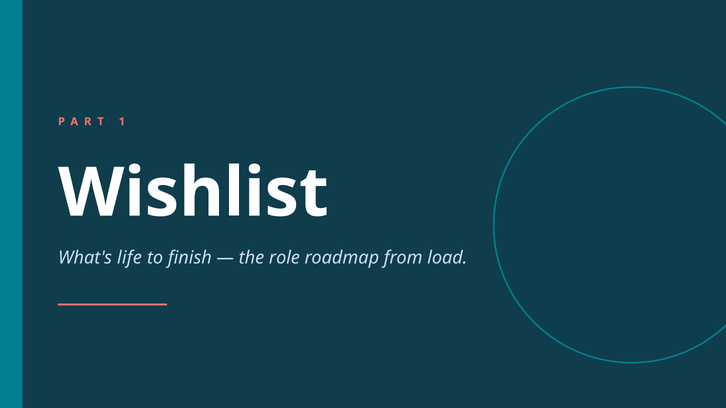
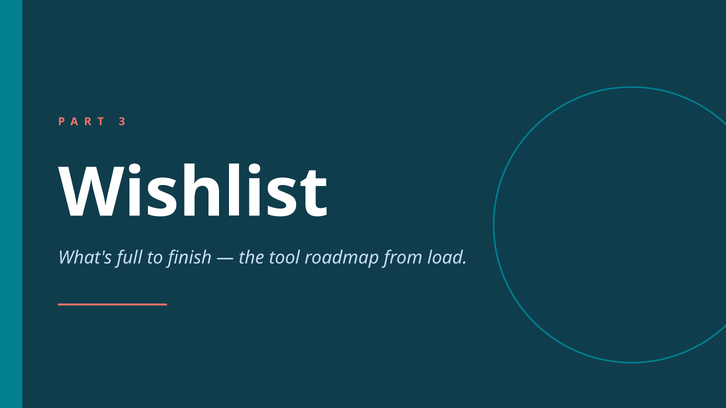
1: 1 -> 3 (122, 122)
life: life -> full (130, 258)
role: role -> tool (284, 258)
